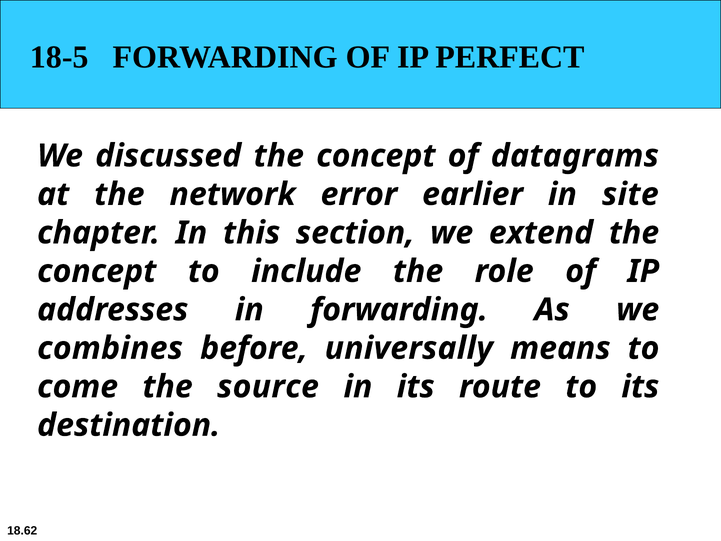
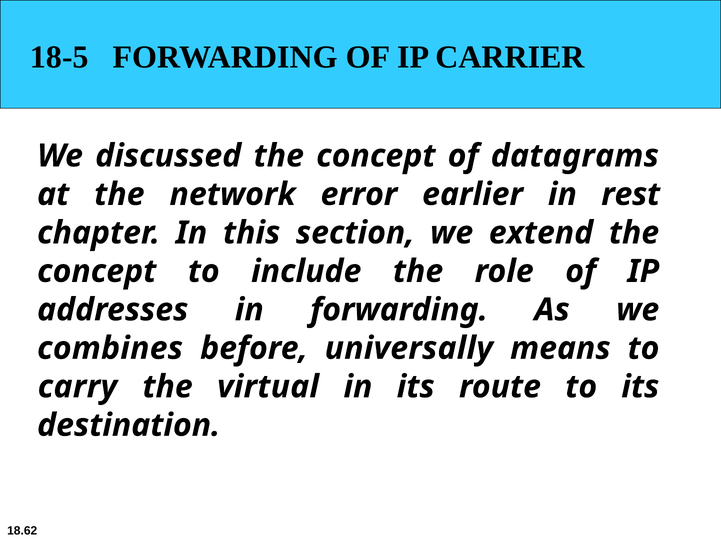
PERFECT: PERFECT -> CARRIER (510, 57)
site: site -> rest (631, 194)
come: come -> carry (77, 387)
source: source -> virtual (268, 387)
